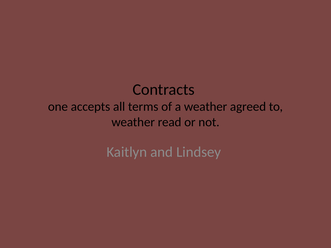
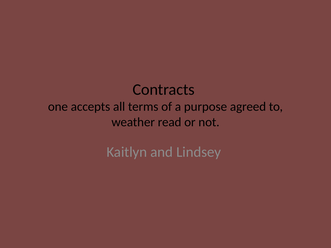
a weather: weather -> purpose (205, 107)
